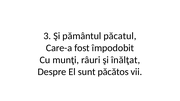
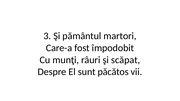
păcatul: păcatul -> martori (120, 36)
înălţat: înălţat -> scăpat (126, 60)
